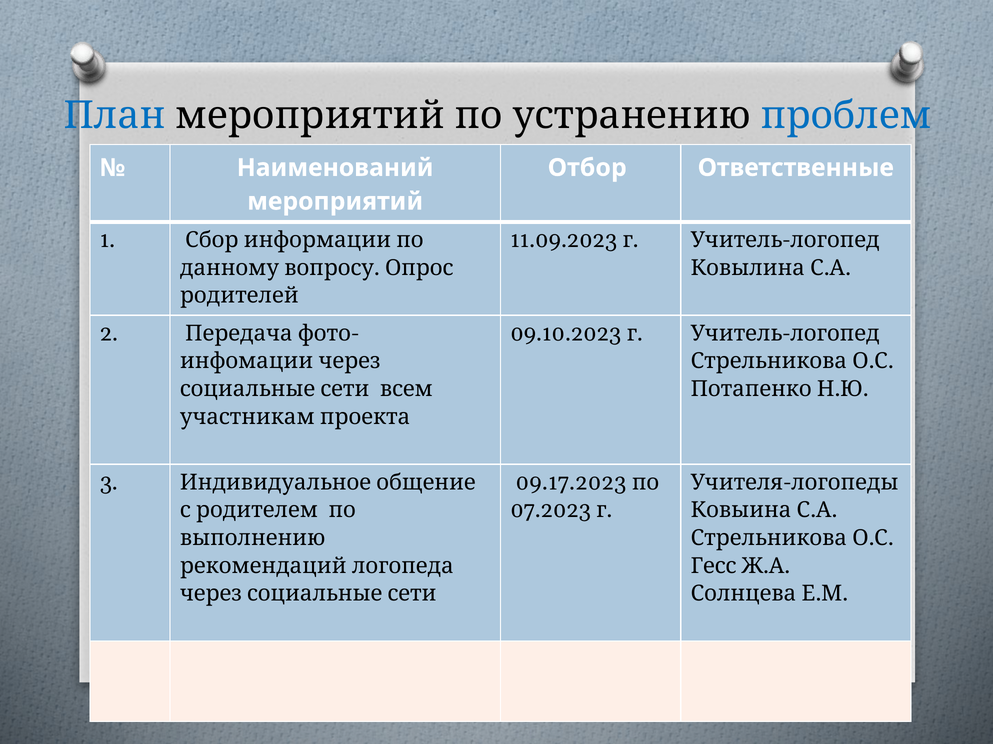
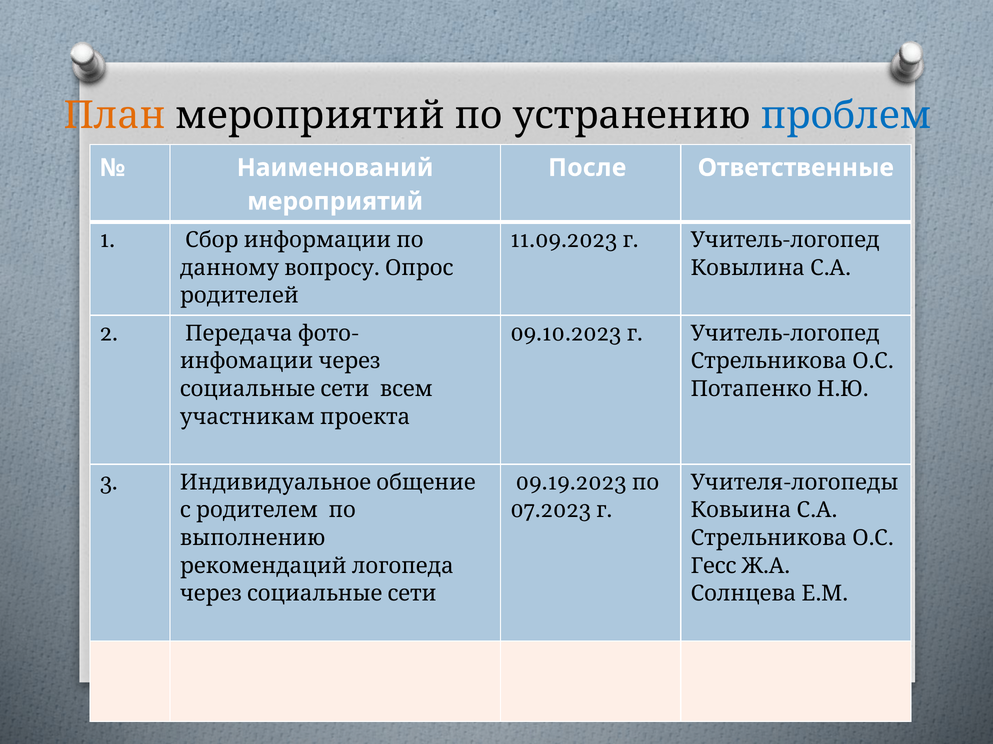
План colour: blue -> orange (114, 115)
Отбор: Отбор -> После (587, 168)
09.17.2023: 09.17.2023 -> 09.19.2023 (571, 483)
